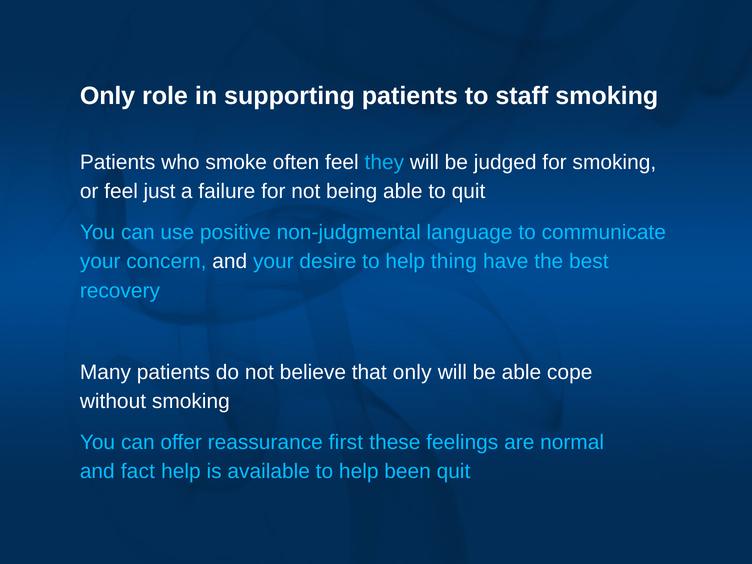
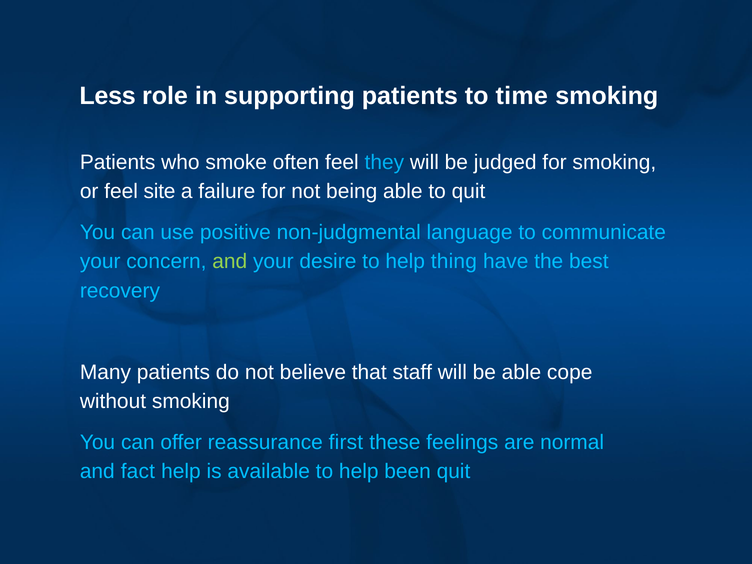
Only: Only -> Less (108, 96)
staff: staff -> time (522, 96)
just: just -> site (160, 192)
and colour: white -> light green (230, 262)
that only: only -> staff (412, 372)
